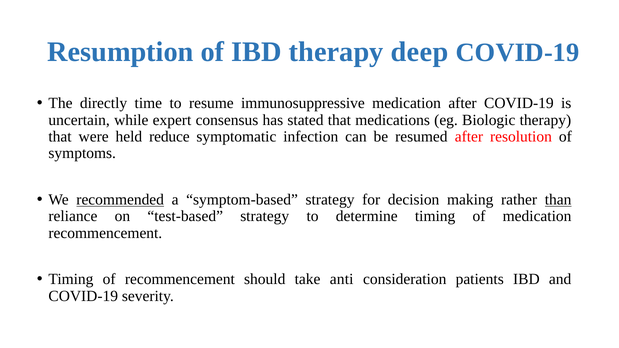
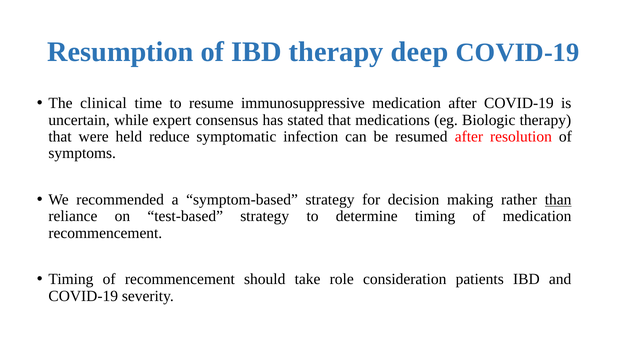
directly: directly -> clinical (103, 103)
recommended underline: present -> none (120, 200)
anti: anti -> role (342, 279)
